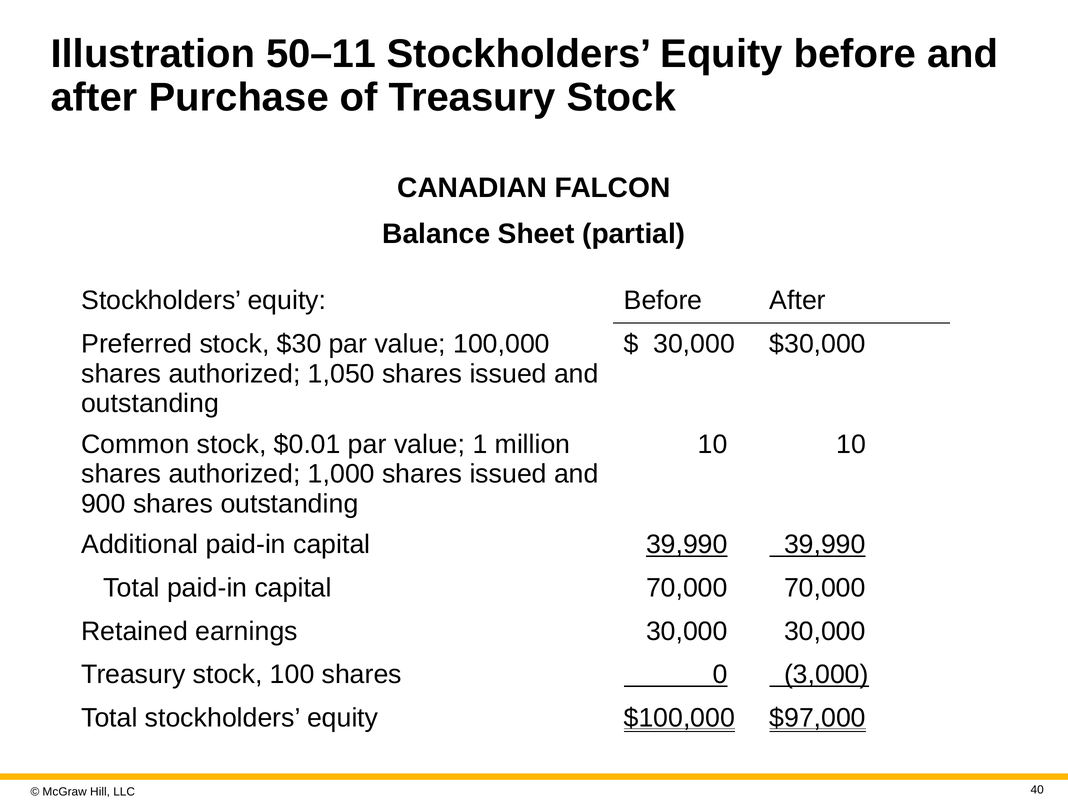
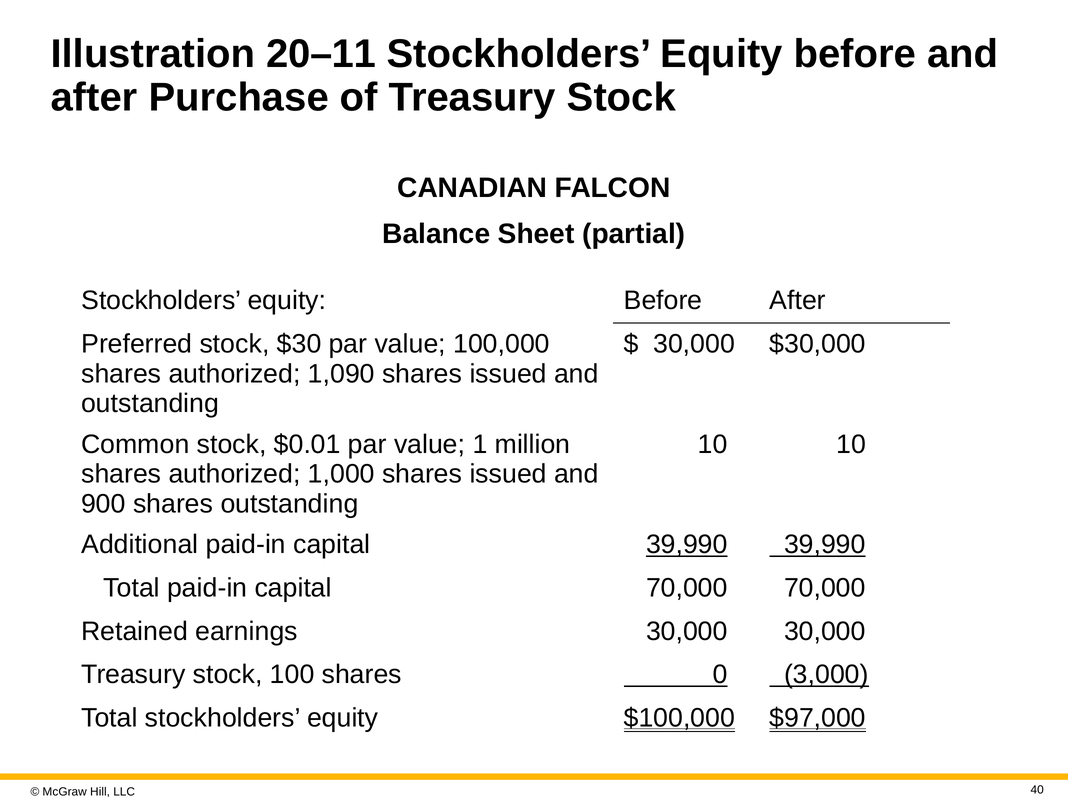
50–11: 50–11 -> 20–11 (321, 54)
1,050: 1,050 -> 1,090 (341, 374)
